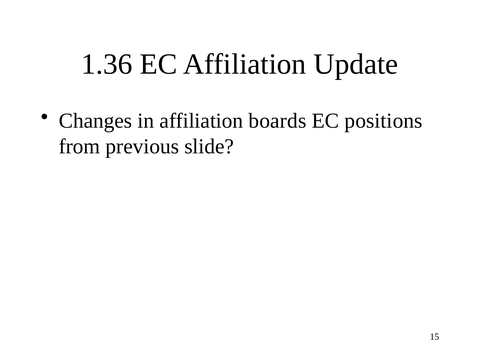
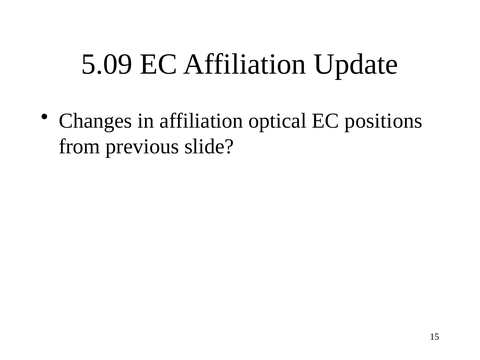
1.36: 1.36 -> 5.09 (107, 64)
boards: boards -> optical (278, 121)
